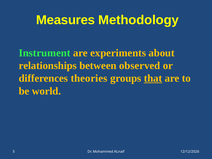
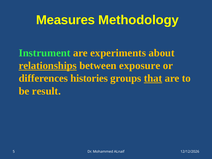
relationships underline: none -> present (48, 66)
observed: observed -> exposure (140, 66)
theories: theories -> histories (89, 78)
world: world -> result (46, 91)
